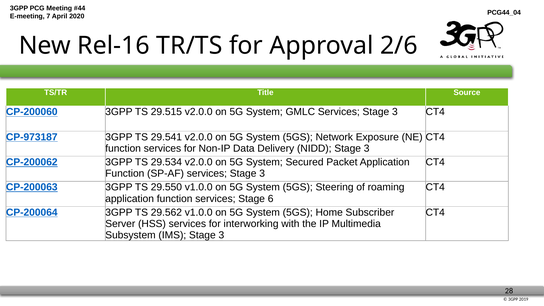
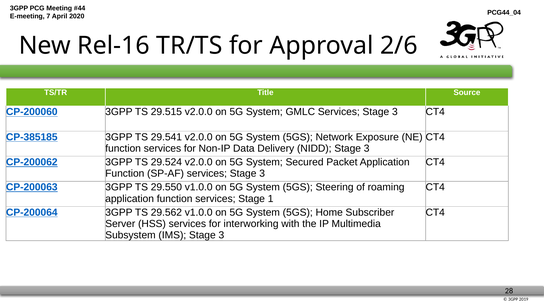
CP-973187: CP-973187 -> CP-385185 (32, 137)
29.534: 29.534 -> 29.524 (166, 162)
6: 6 -> 1 (271, 199)
